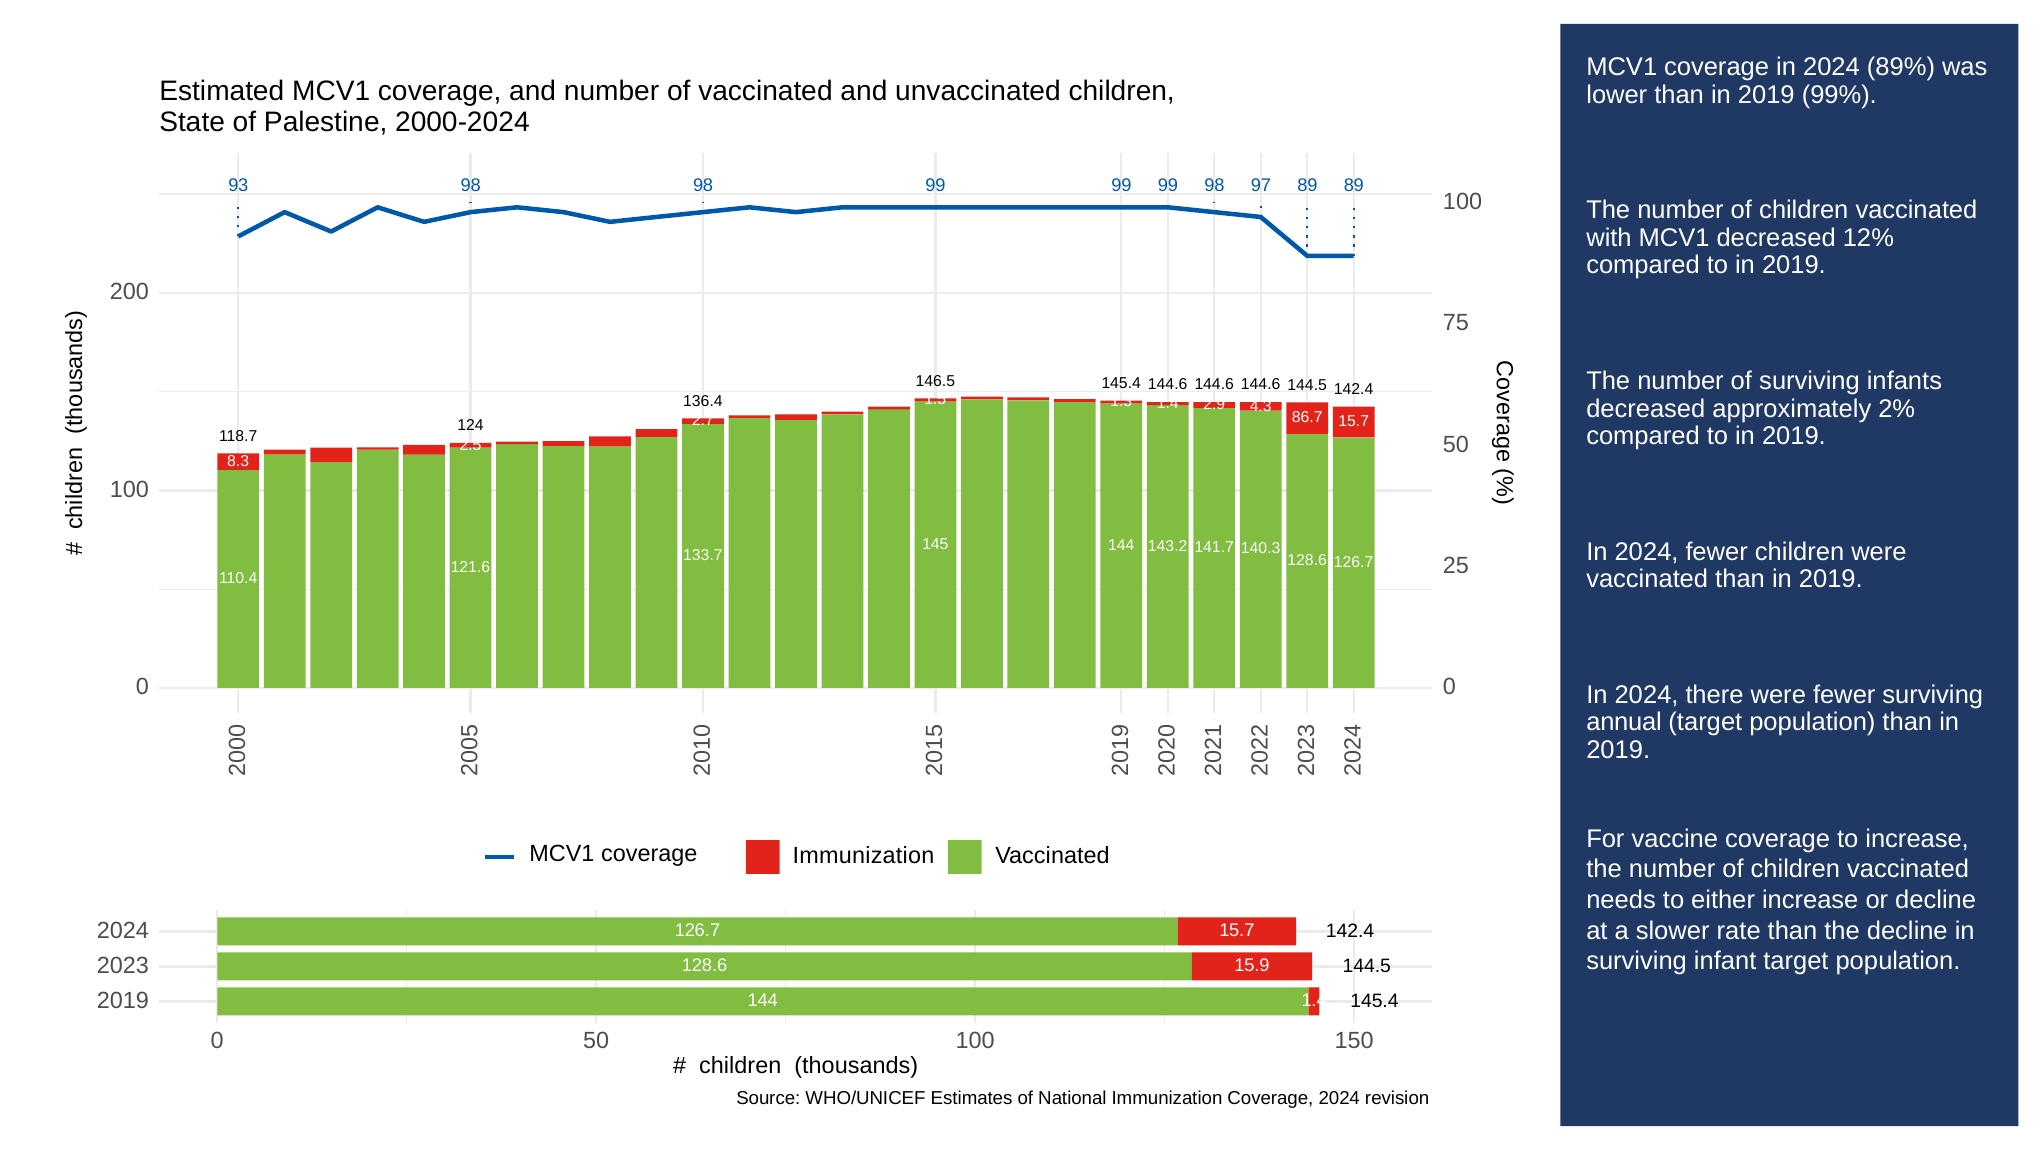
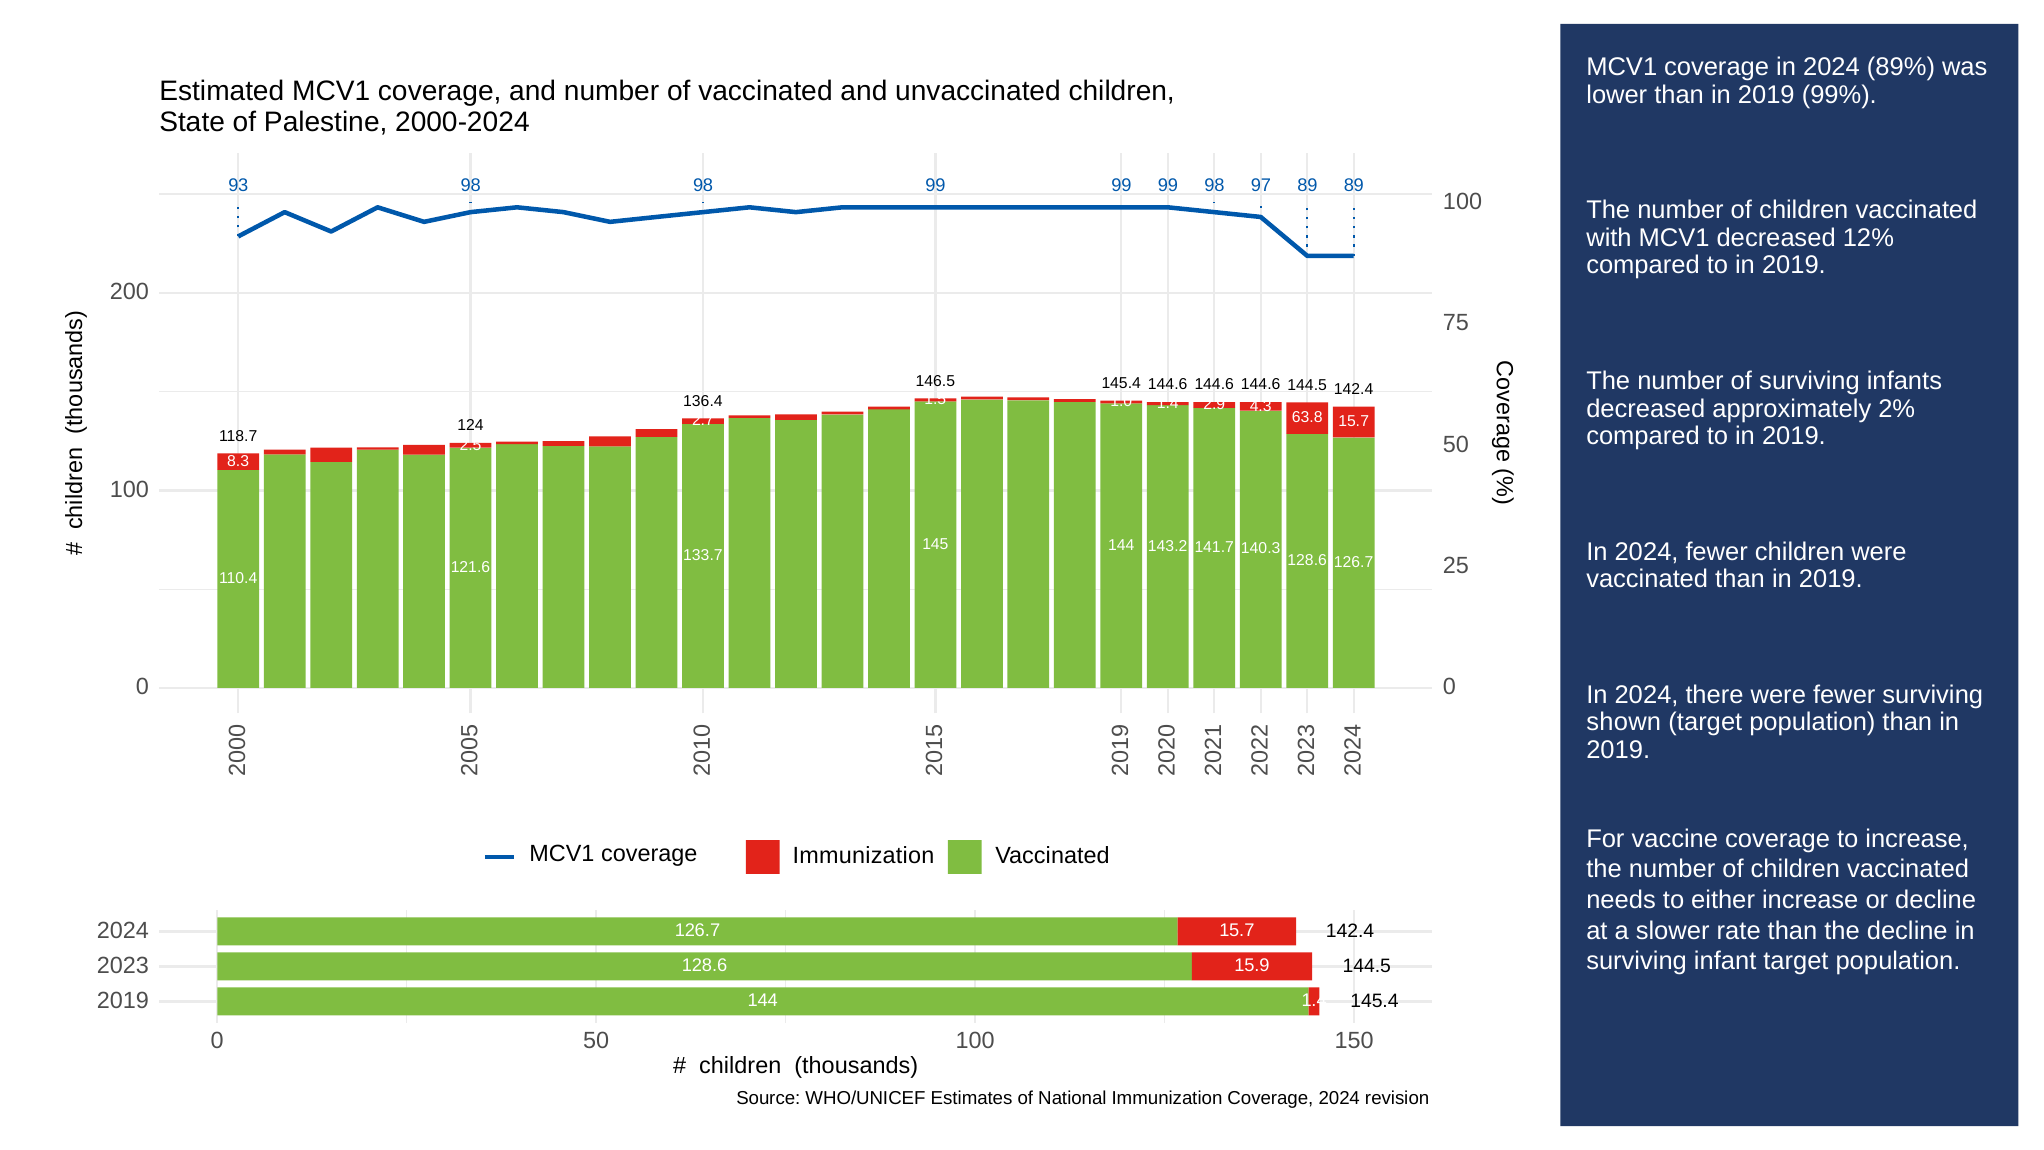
1.3: 1.3 -> 1.0 (1121, 401)
86.7: 86.7 -> 63.8 (1307, 418)
annual: annual -> shown (1624, 722)
